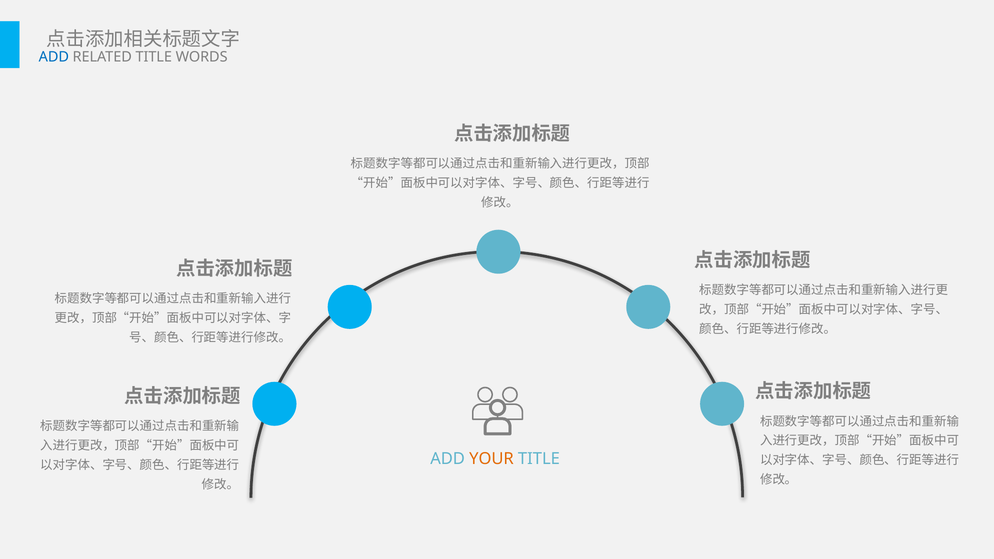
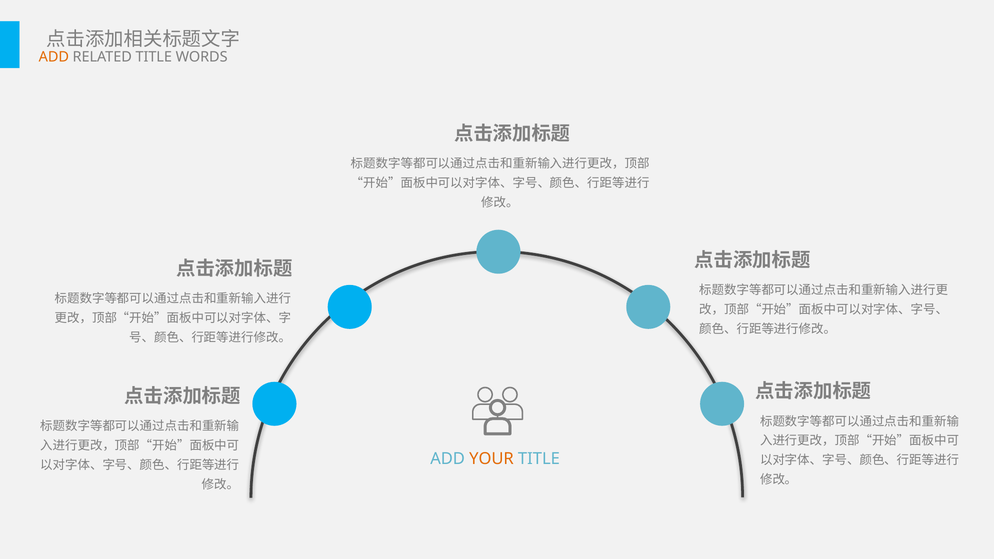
ADD colour: blue -> orange (54, 57)
